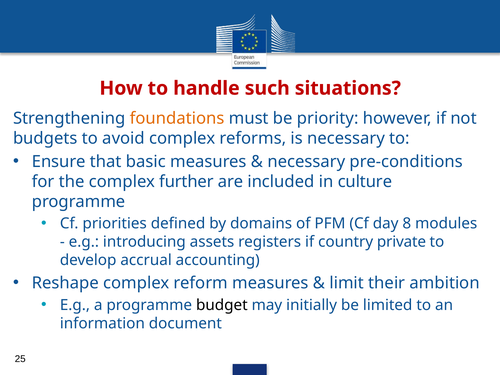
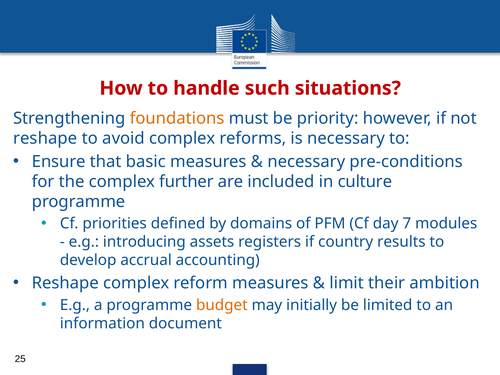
budgets: budgets -> reshape (45, 138)
8: 8 -> 7 (407, 224)
private: private -> results (401, 242)
budget colour: black -> orange (222, 305)
